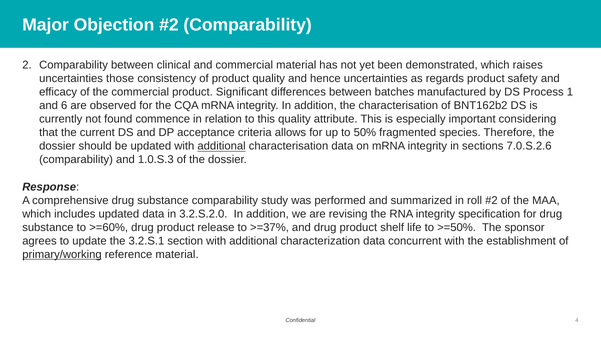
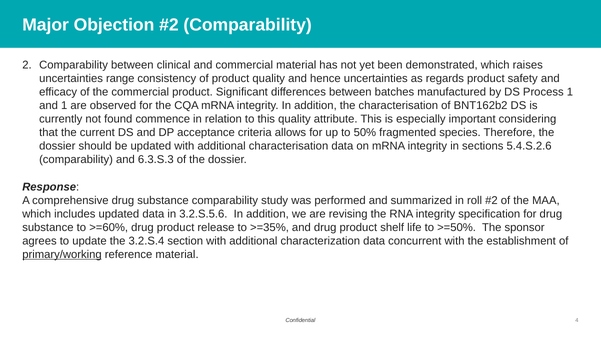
those: those -> range (120, 79)
and 6: 6 -> 1 (64, 106)
additional underline: present -> none (222, 146)
7.0.S.2.6: 7.0.S.2.6 -> 5.4.S.2.6 (529, 146)
1.0.S.3: 1.0.S.3 -> 6.3.S.3 (156, 160)
3.2.S.2.0: 3.2.S.2.0 -> 3.2.S.5.6 (203, 214)
>=37%: >=37% -> >=35% (269, 227)
3.2.S.1: 3.2.S.1 -> 3.2.S.4 (146, 241)
